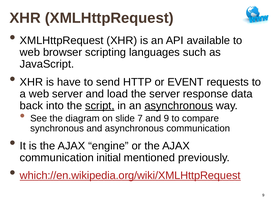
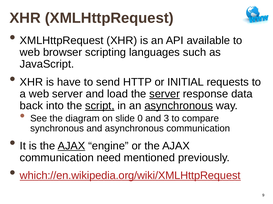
EVENT: EVENT -> INITIAL (186, 82)
server underline: none -> present (165, 94)
7: 7 -> 0 (140, 119)
and 9: 9 -> 3 (166, 119)
AJAX underline: none -> present (71, 146)
initial: initial -> need (109, 158)
